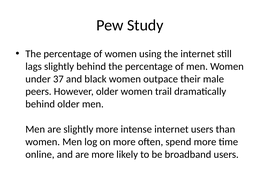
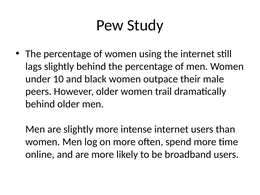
37: 37 -> 10 (58, 79)
